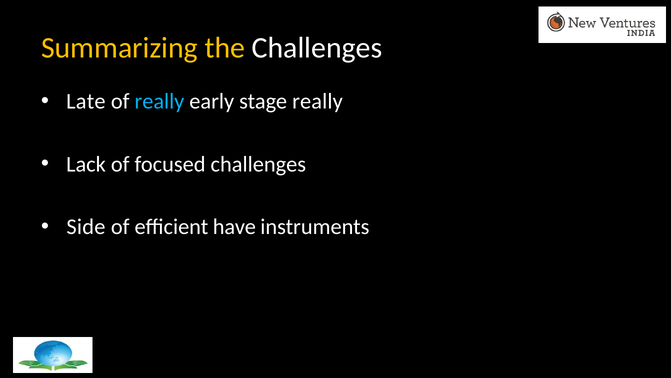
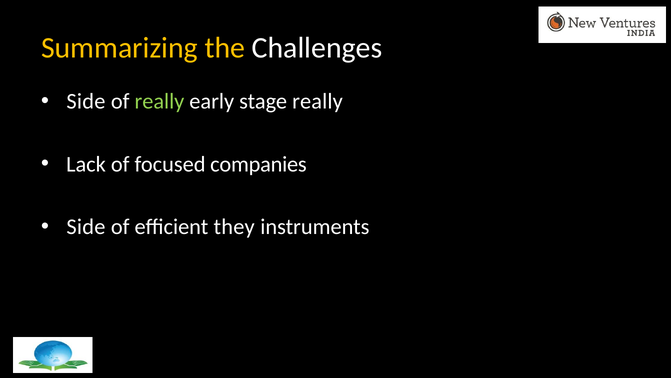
Late: Late -> Side (86, 101)
really colour: light blue -> light green (159, 101)
focused challenges: challenges -> companies (258, 164)
have: have -> they (234, 227)
